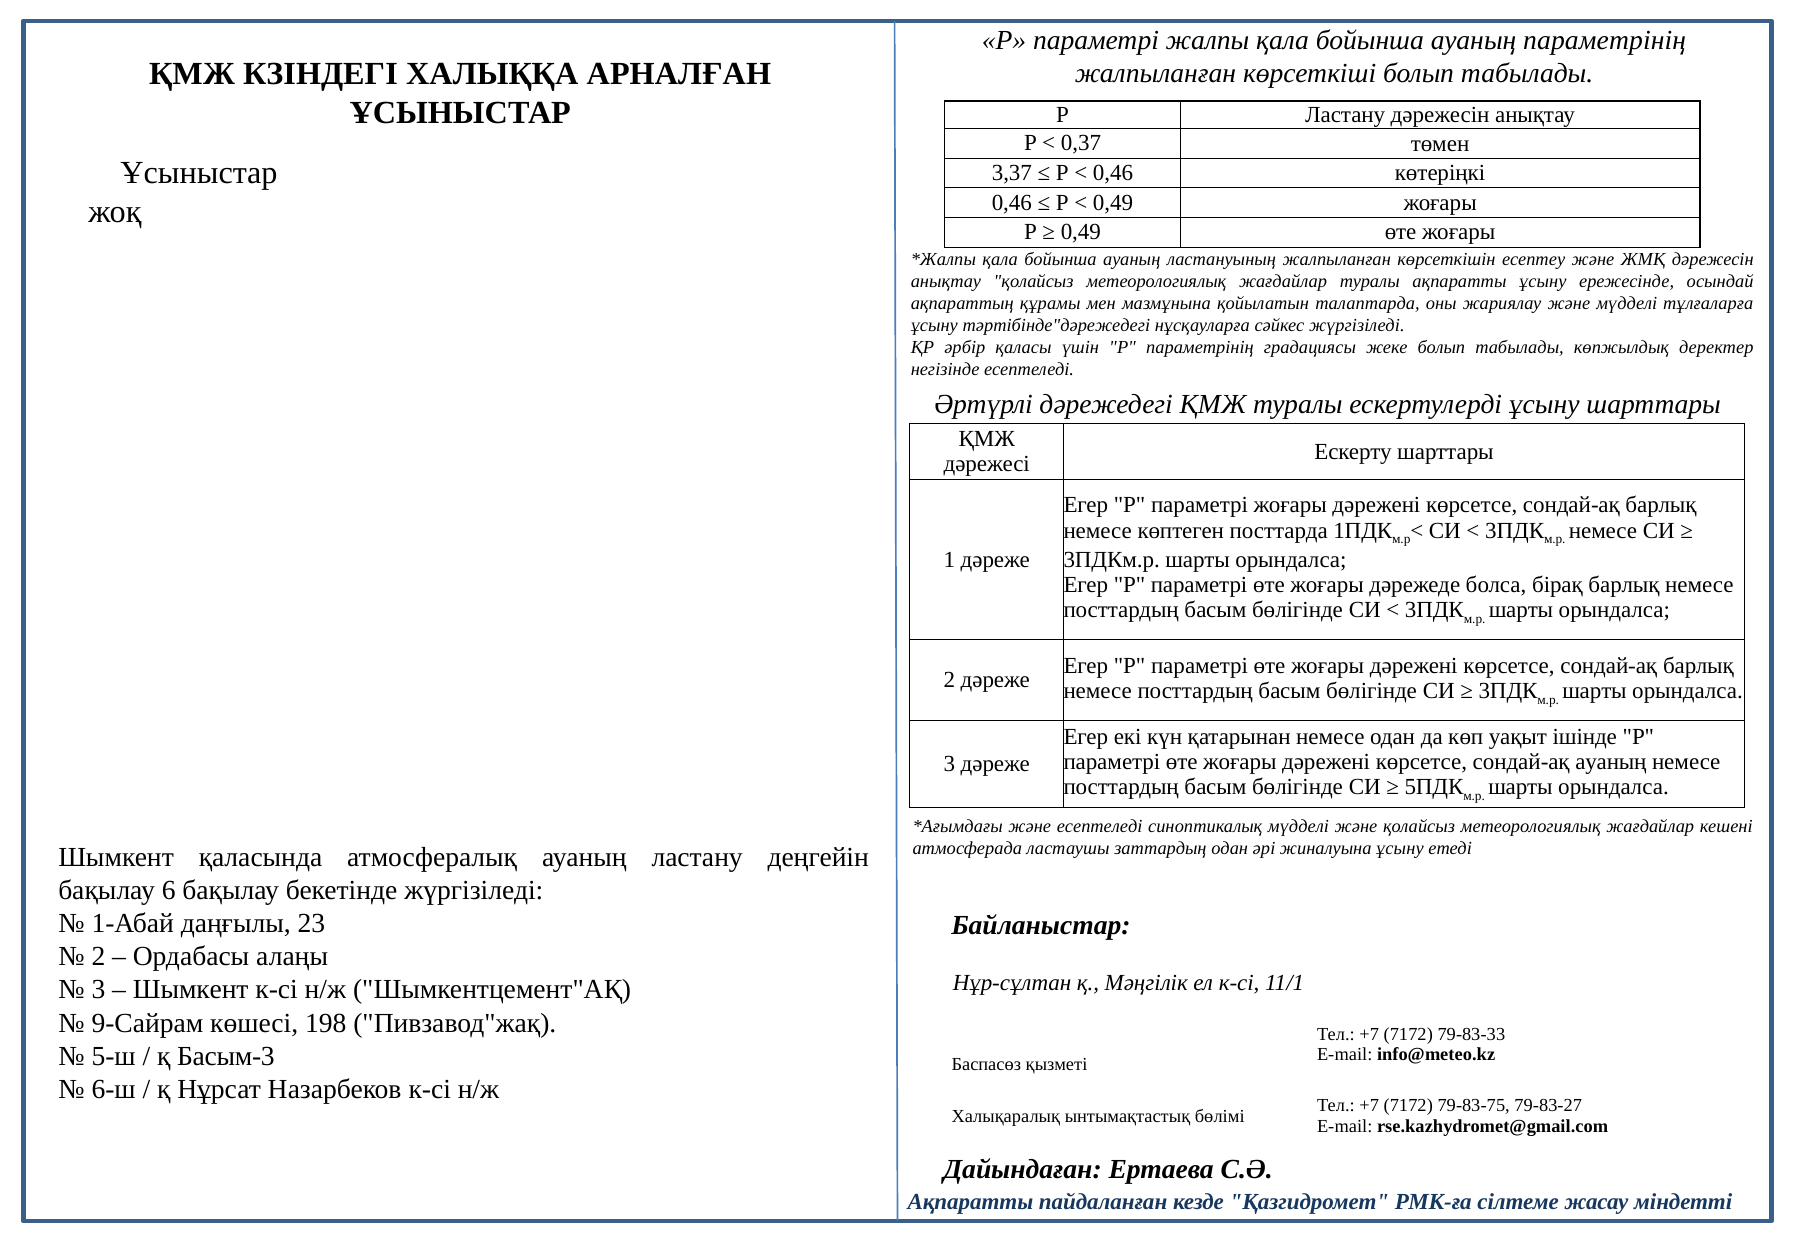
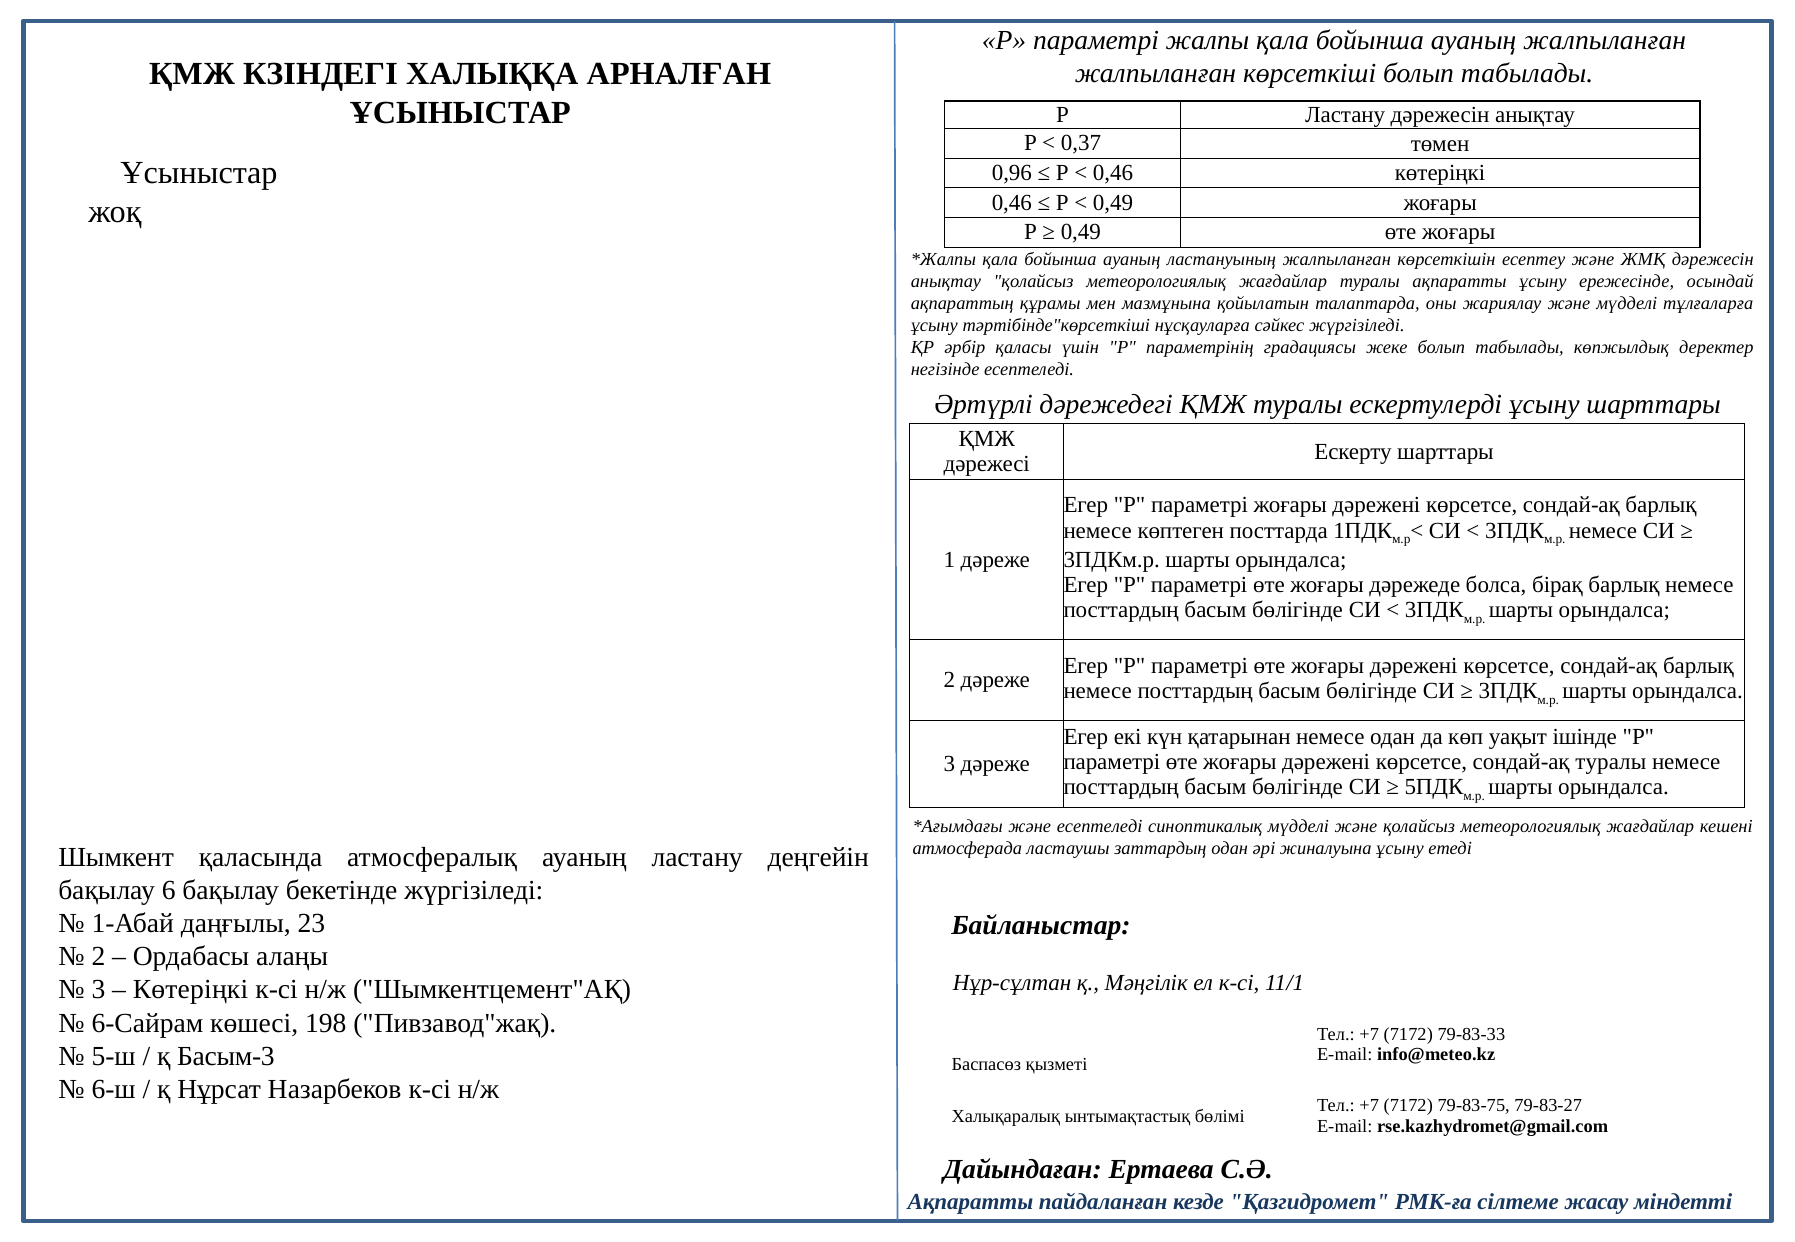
ауаның параметрінің: параметрінің -> жалпыланған (1605, 41)
3,37: 3,37 -> 0,96 (1012, 173)
тәртібінде"дәрежедегі: тәртібінде"дәрежедегі -> тәртібінде"көрсеткіші (1056, 325)
сондай-ақ ауаның: ауаның -> туралы (1611, 762)
Шымкент: Шымкент -> Көтеріңкі (191, 990)
9-Сайрам: 9-Сайрам -> 6-Сайрам (147, 1024)
